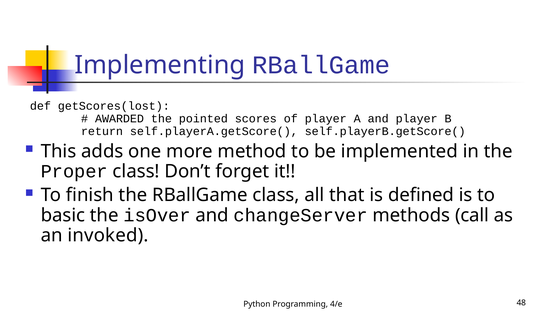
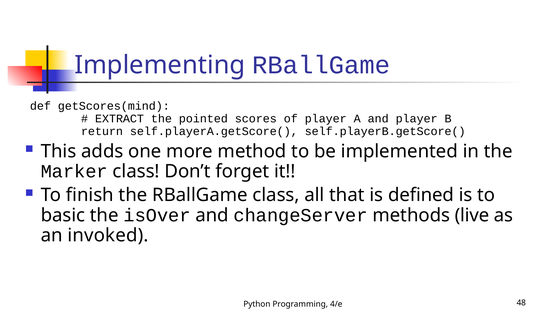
getScores(lost: getScores(lost -> getScores(mind (114, 106)
AWARDED: AWARDED -> EXTRACT (119, 119)
Proper: Proper -> Marker (74, 171)
call: call -> live (472, 215)
